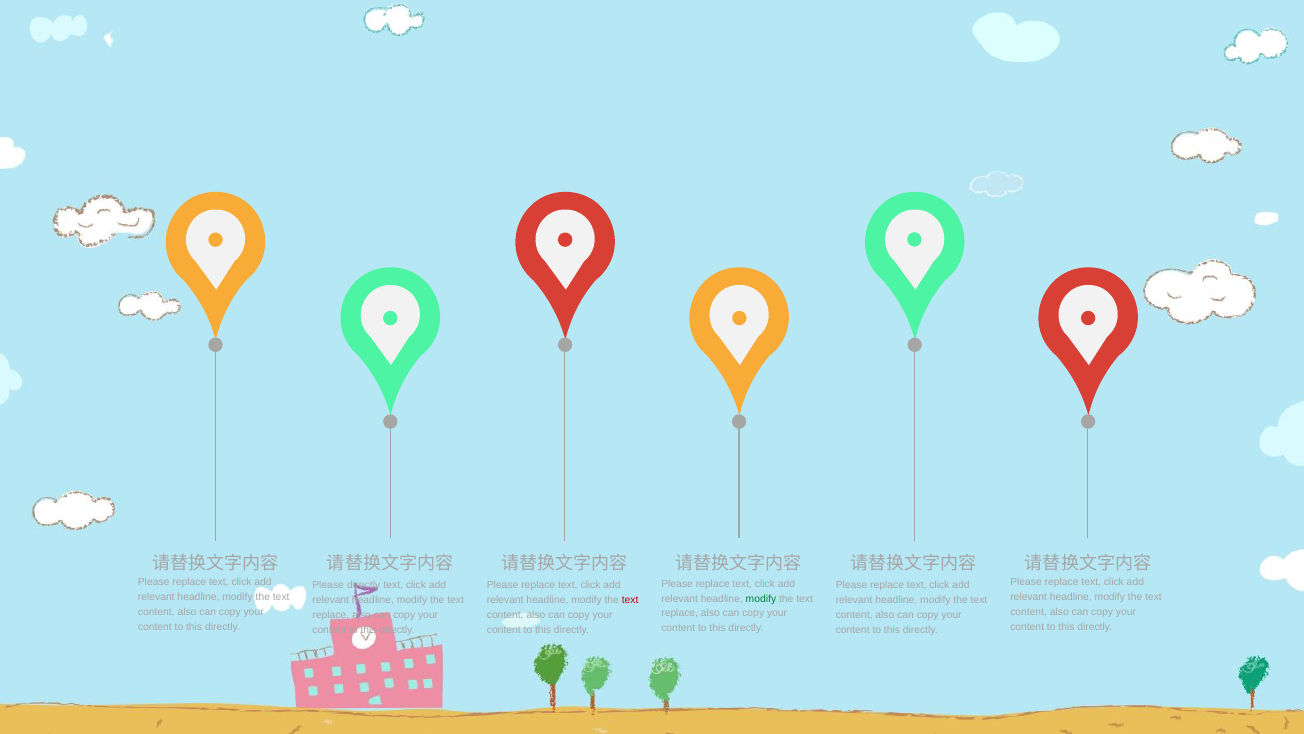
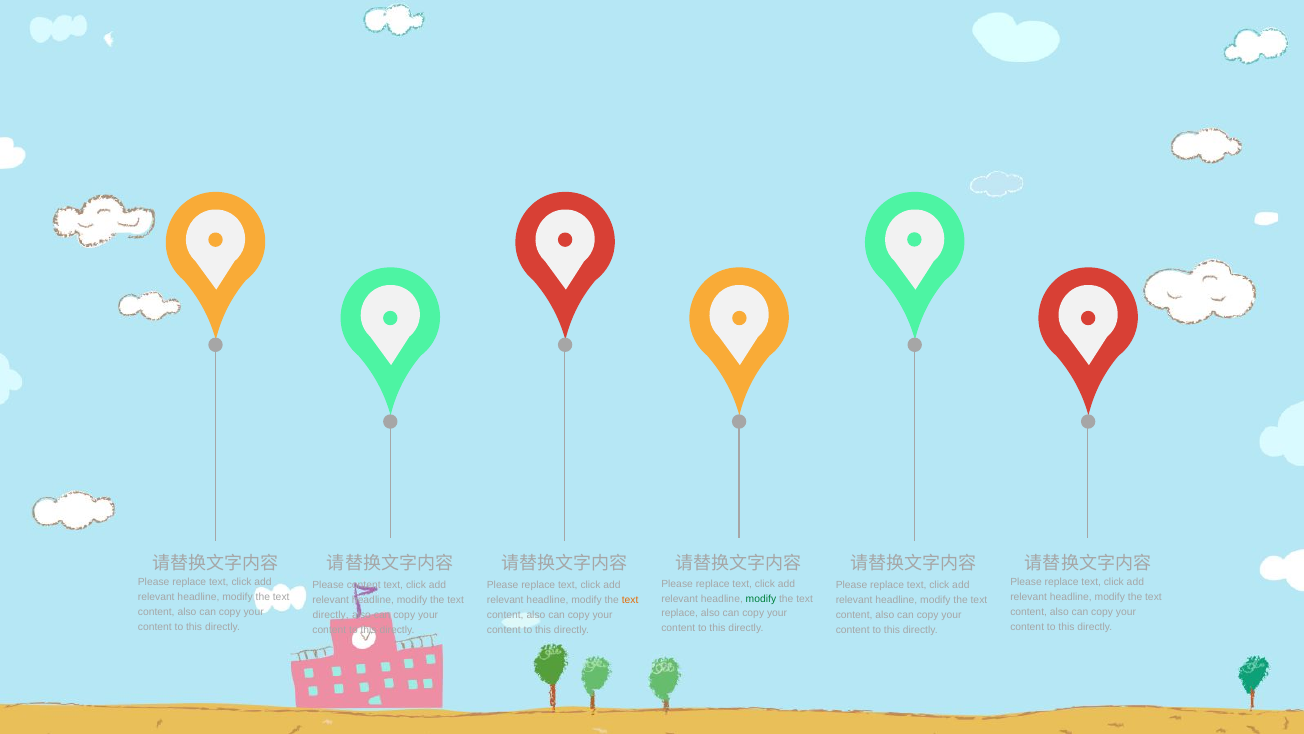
Please directly: directly -> content (364, 585)
text colour: red -> orange (630, 600)
replace: replace -> directly (331, 615)
